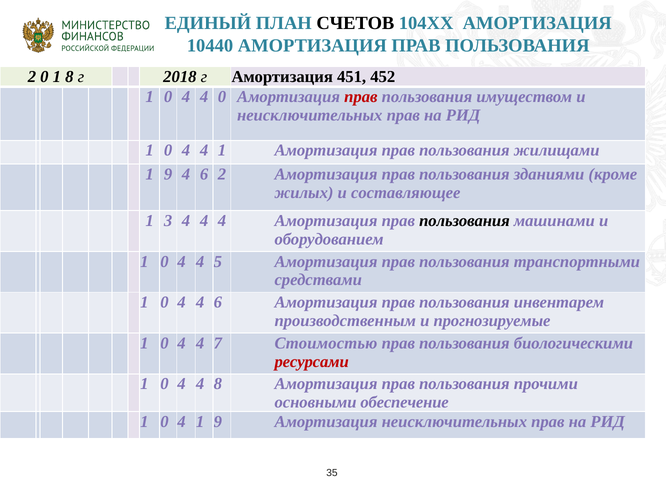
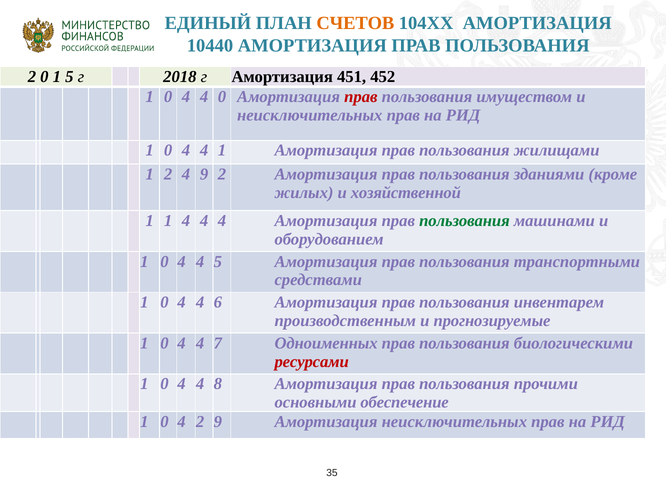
СЧЕТОВ colour: black -> orange (355, 23)
1 8: 8 -> 5 (69, 77)
9: 9 -> 2 (168, 174)
6: 6 -> 9 (204, 174)
составляющее: составляющее -> хозяйственной (406, 192)
1 3: 3 -> 1 (168, 220)
пользования colour: black -> green (464, 220)
Стоимостью: Стоимостью -> Одноименных (326, 343)
0 4 1: 1 -> 2 (200, 421)
